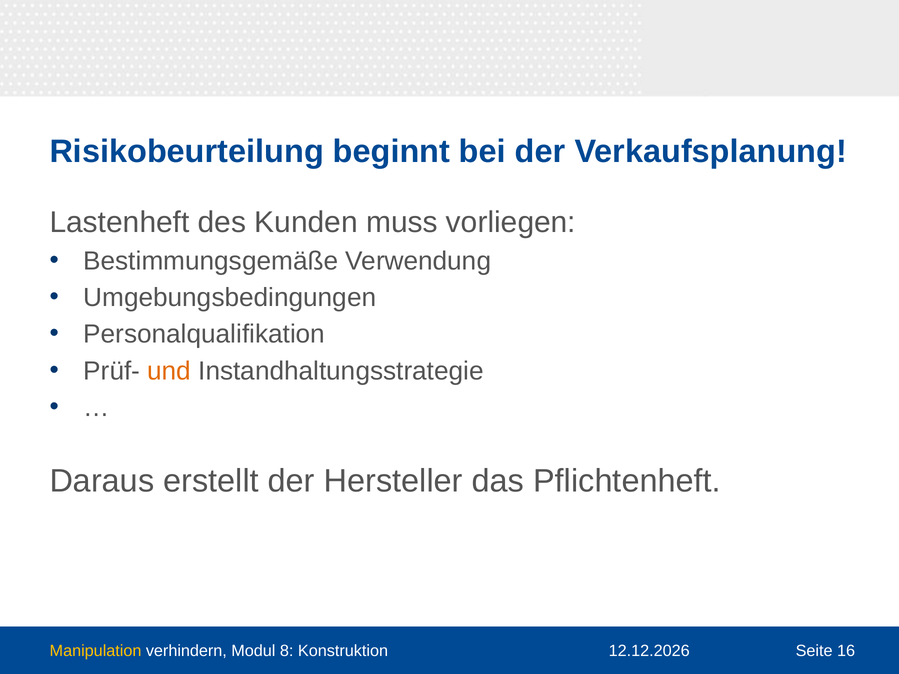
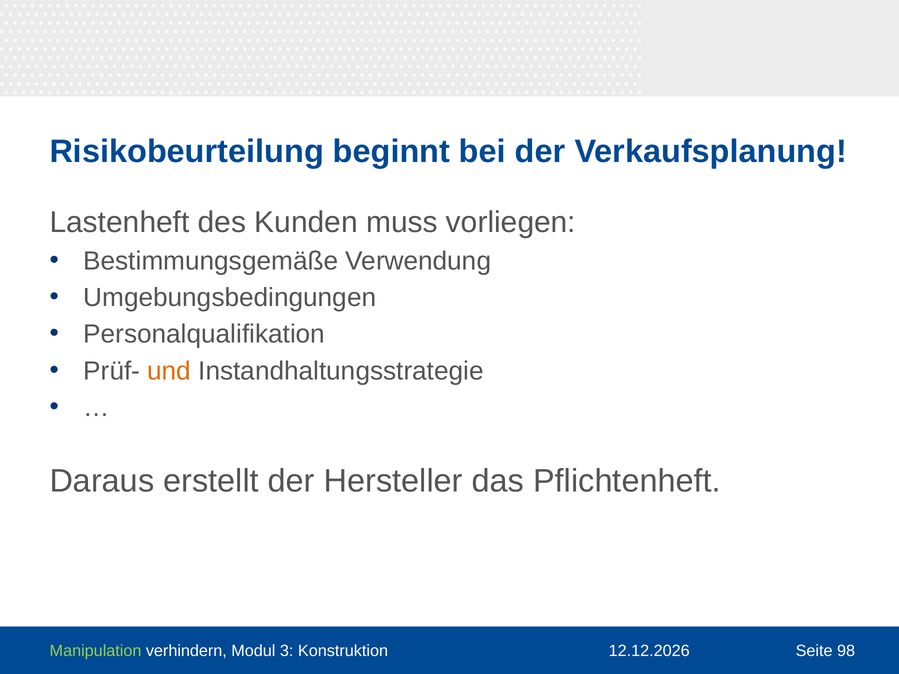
Manipulation colour: yellow -> light green (96, 651)
8: 8 -> 3 (287, 651)
16: 16 -> 98 (846, 651)
